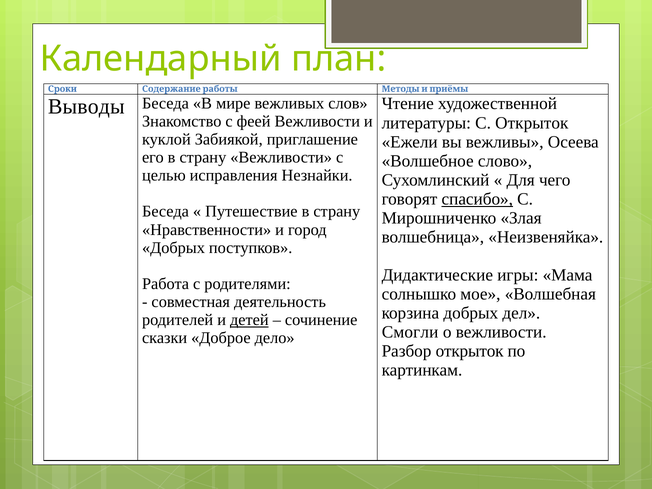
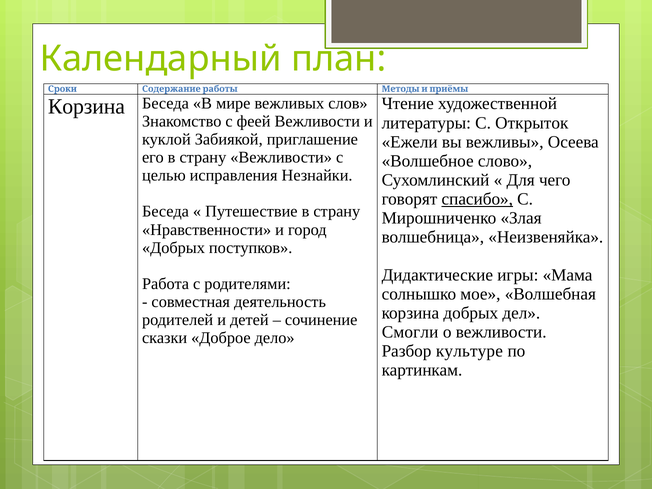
Выводы: Выводы -> Корзина (86, 106)
детей underline: present -> none (249, 320)
Разбор открыток: открыток -> культуре (469, 351)
